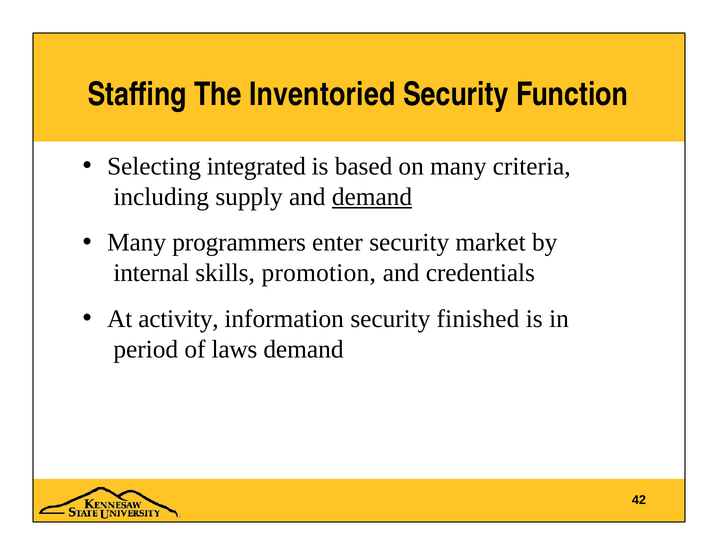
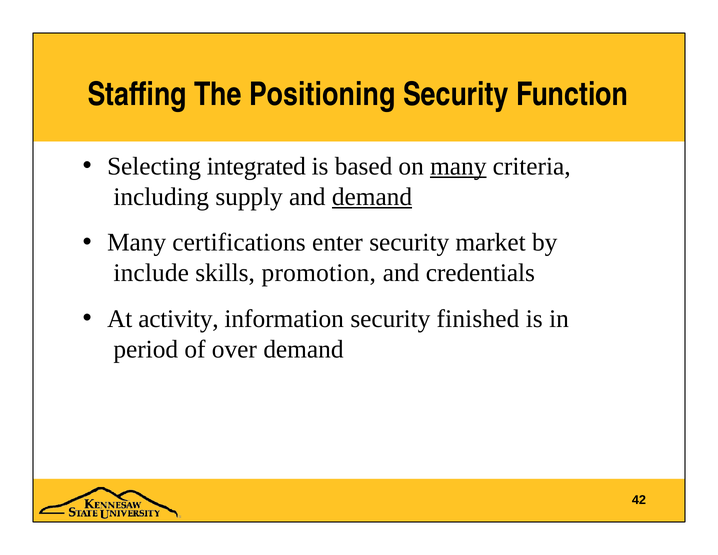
Inventoried: Inventoried -> Positioning (322, 95)
many underline: none -> present (458, 166)
programmers: programmers -> certifications (239, 242)
internal: internal -> include (151, 273)
laws: laws -> over (234, 349)
